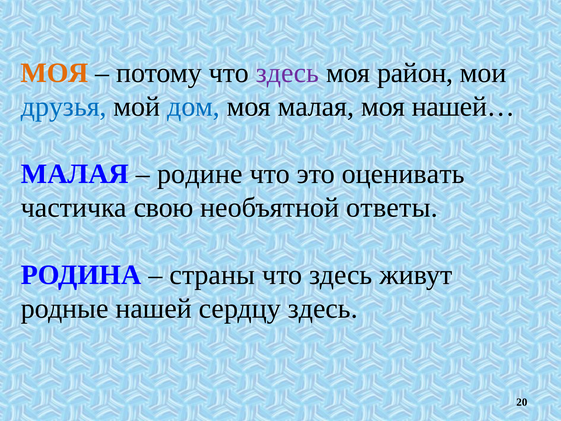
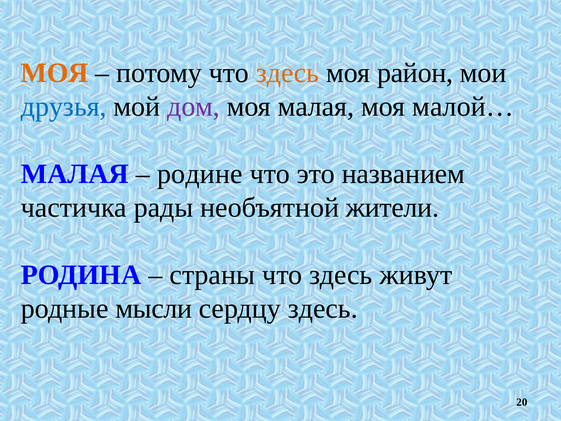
здесь colour: purple -> orange (287, 73)
дом colour: blue -> purple (194, 107)
нашей…: нашей… -> малой… (463, 107)
оценивать: оценивать -> названием (403, 174)
свою: свою -> рады (164, 208)
ответы: ответы -> жители (392, 208)
нашей: нашей -> мысли (154, 308)
